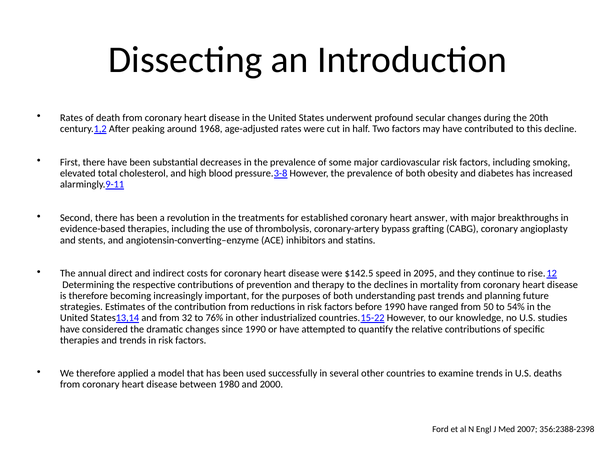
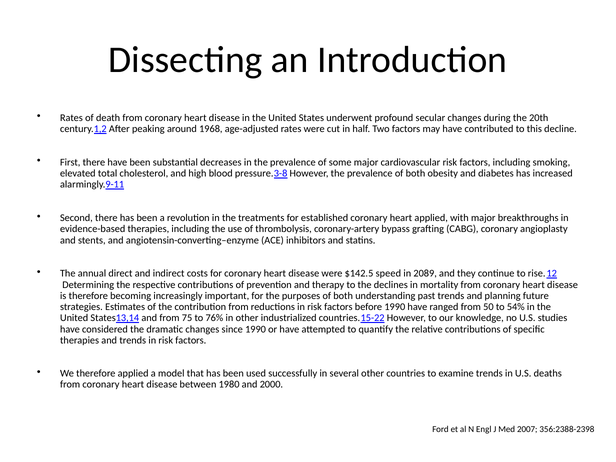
heart answer: answer -> applied (431, 218)
2095: 2095 -> 2089 (425, 273)
32: 32 -> 75 (187, 318)
